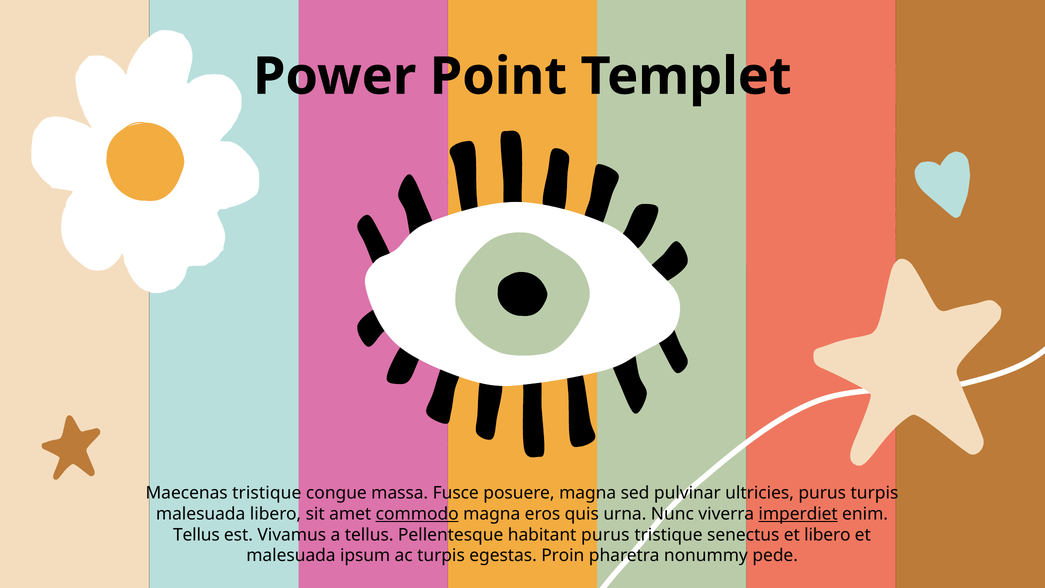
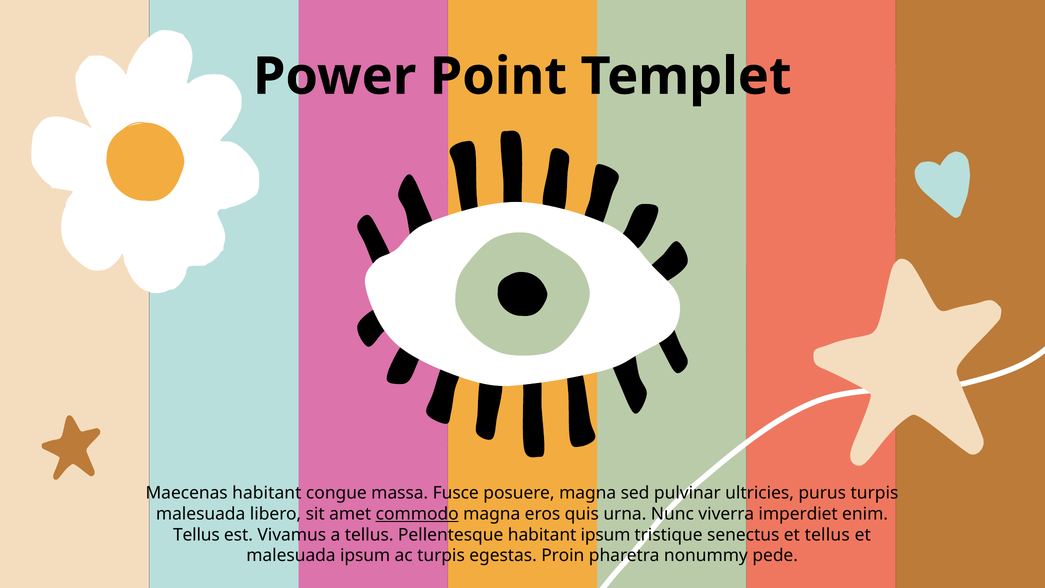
Maecenas tristique: tristique -> habitant (267, 493)
imperdiet underline: present -> none (798, 514)
habitant purus: purus -> ipsum (606, 535)
et libero: libero -> tellus (827, 535)
